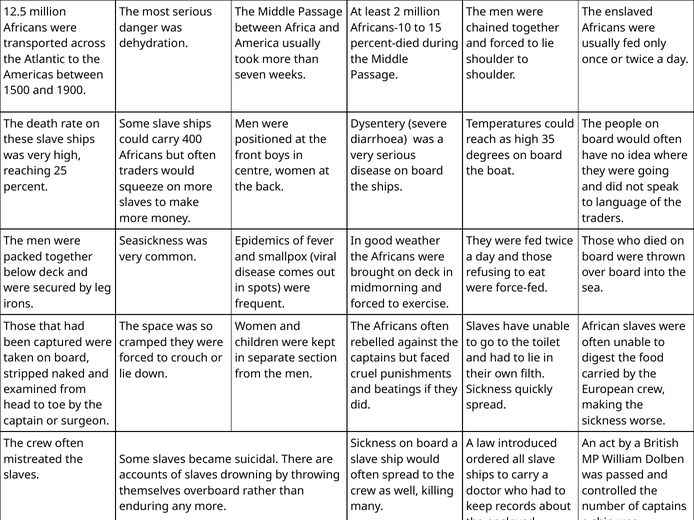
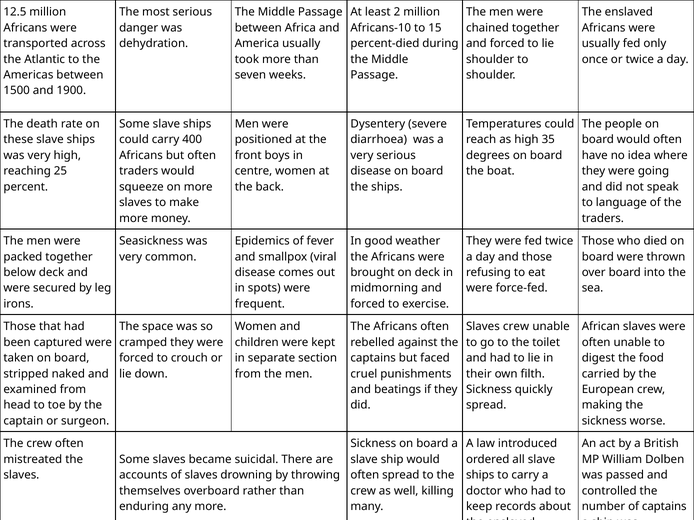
Slaves have: have -> crew (516, 327)
